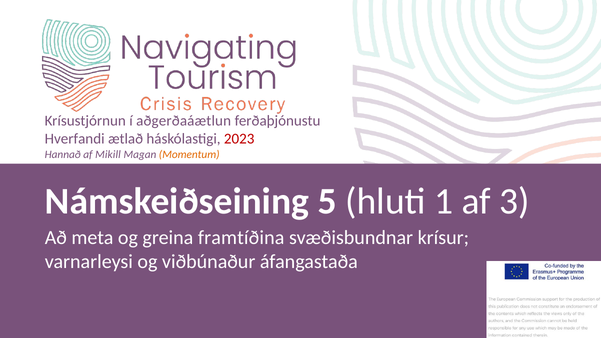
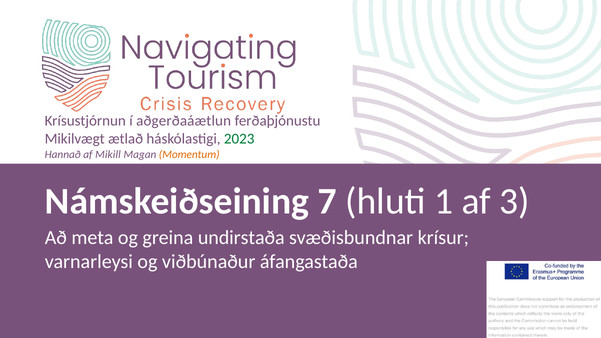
Hverfandi: Hverfandi -> Mikilvægt (75, 139)
2023 colour: red -> green (239, 139)
5: 5 -> 7 (327, 201)
framtíðina: framtíðina -> undirstaða (241, 238)
